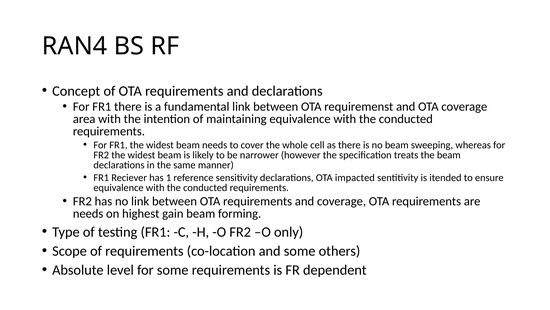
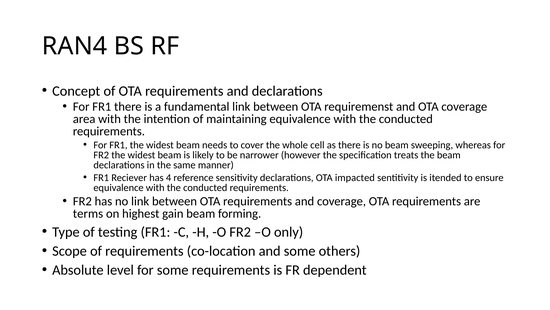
1: 1 -> 4 (169, 177)
needs: needs -> terms (88, 213)
